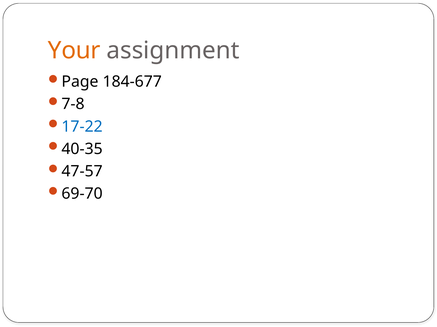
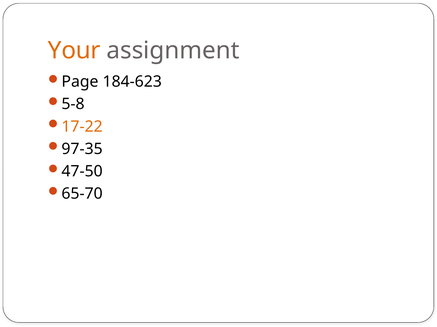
184-677: 184-677 -> 184-623 (132, 82)
7-8: 7-8 -> 5-8 (73, 104)
17-22 colour: blue -> orange (82, 127)
40-35: 40-35 -> 97-35 (82, 149)
47-57: 47-57 -> 47-50 (82, 172)
69-70: 69-70 -> 65-70 (82, 194)
